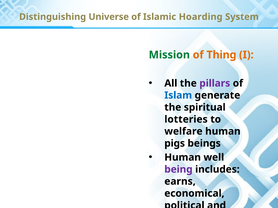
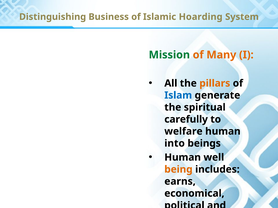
Universe: Universe -> Business (109, 17)
Thing: Thing -> Many (221, 55)
pillars colour: purple -> orange (215, 83)
lotteries: lotteries -> carefully (186, 120)
pigs: pigs -> into (175, 144)
being colour: purple -> orange (178, 170)
